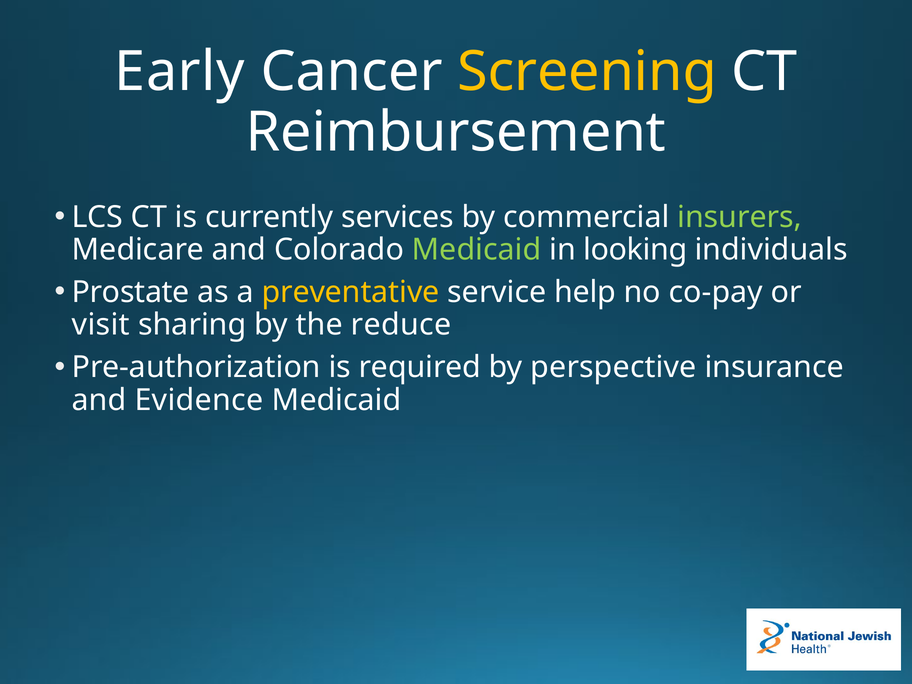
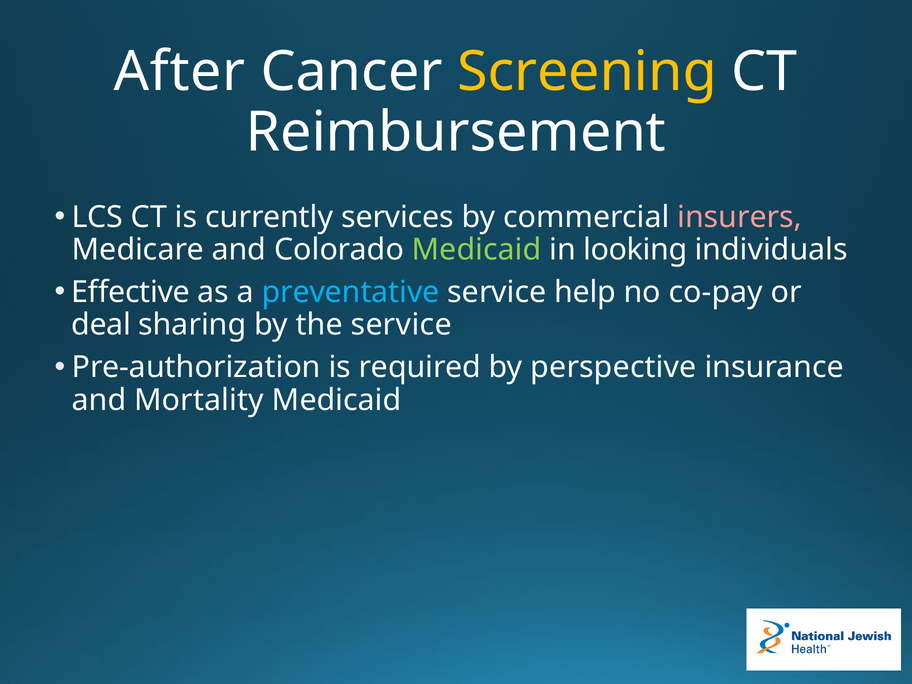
Early: Early -> After (180, 72)
insurers colour: light green -> pink (740, 217)
Prostate: Prostate -> Effective (131, 292)
preventative colour: yellow -> light blue (351, 292)
visit: visit -> deal (101, 325)
the reduce: reduce -> service (401, 325)
Evidence: Evidence -> Mortality (199, 400)
